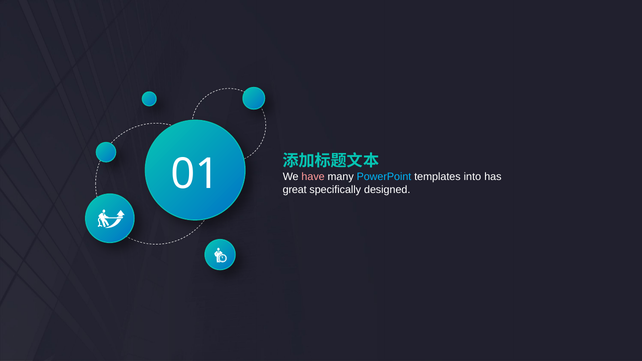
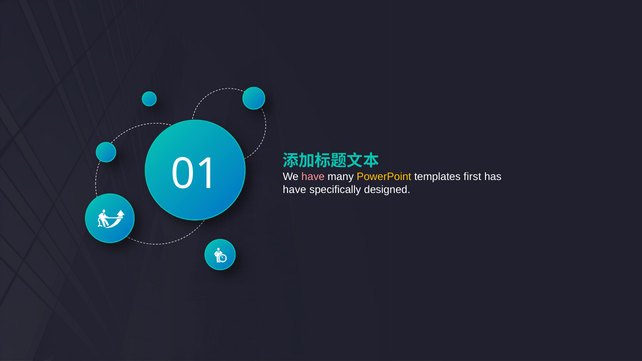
PowerPoint colour: light blue -> yellow (384, 177)
into: into -> first (472, 177)
great: great -> have (295, 190)
